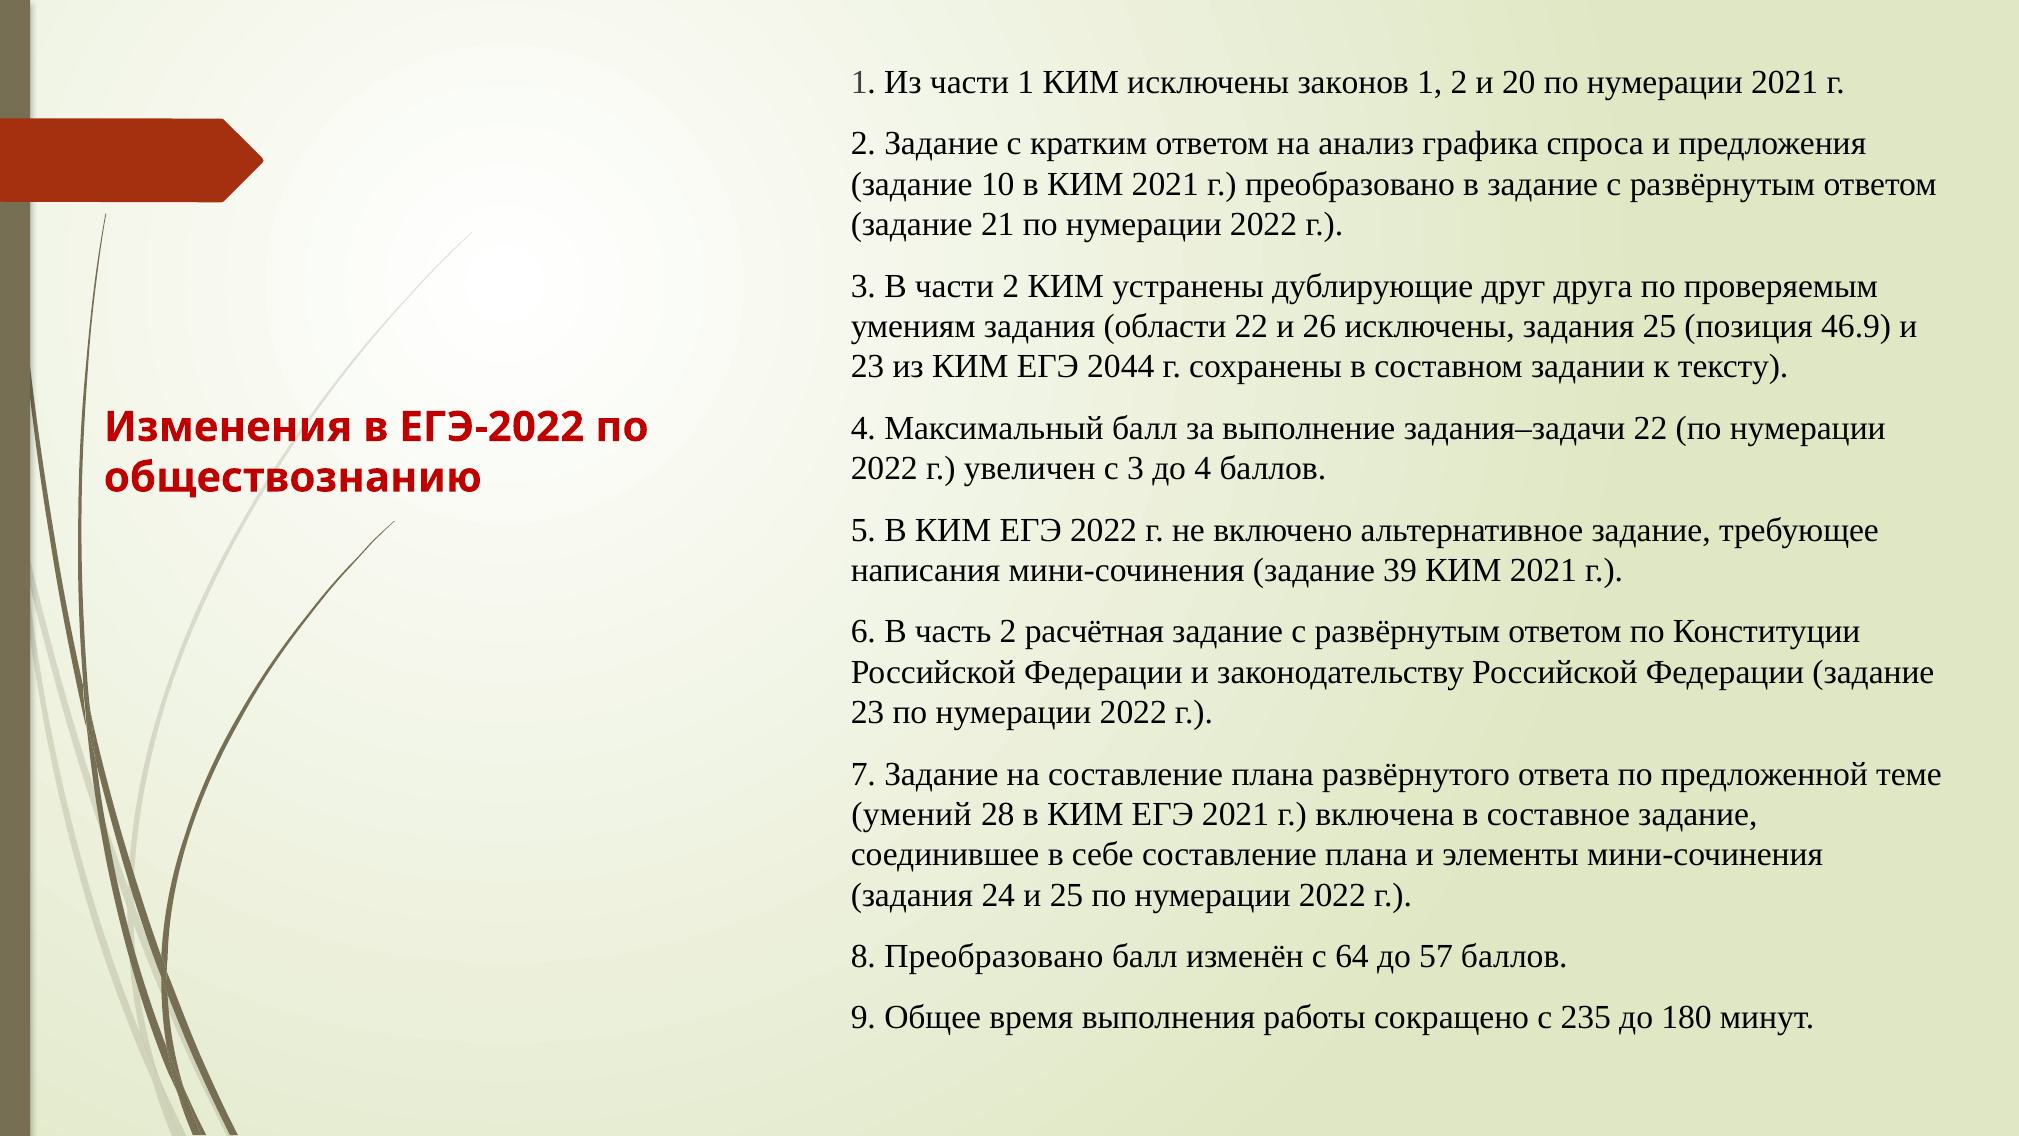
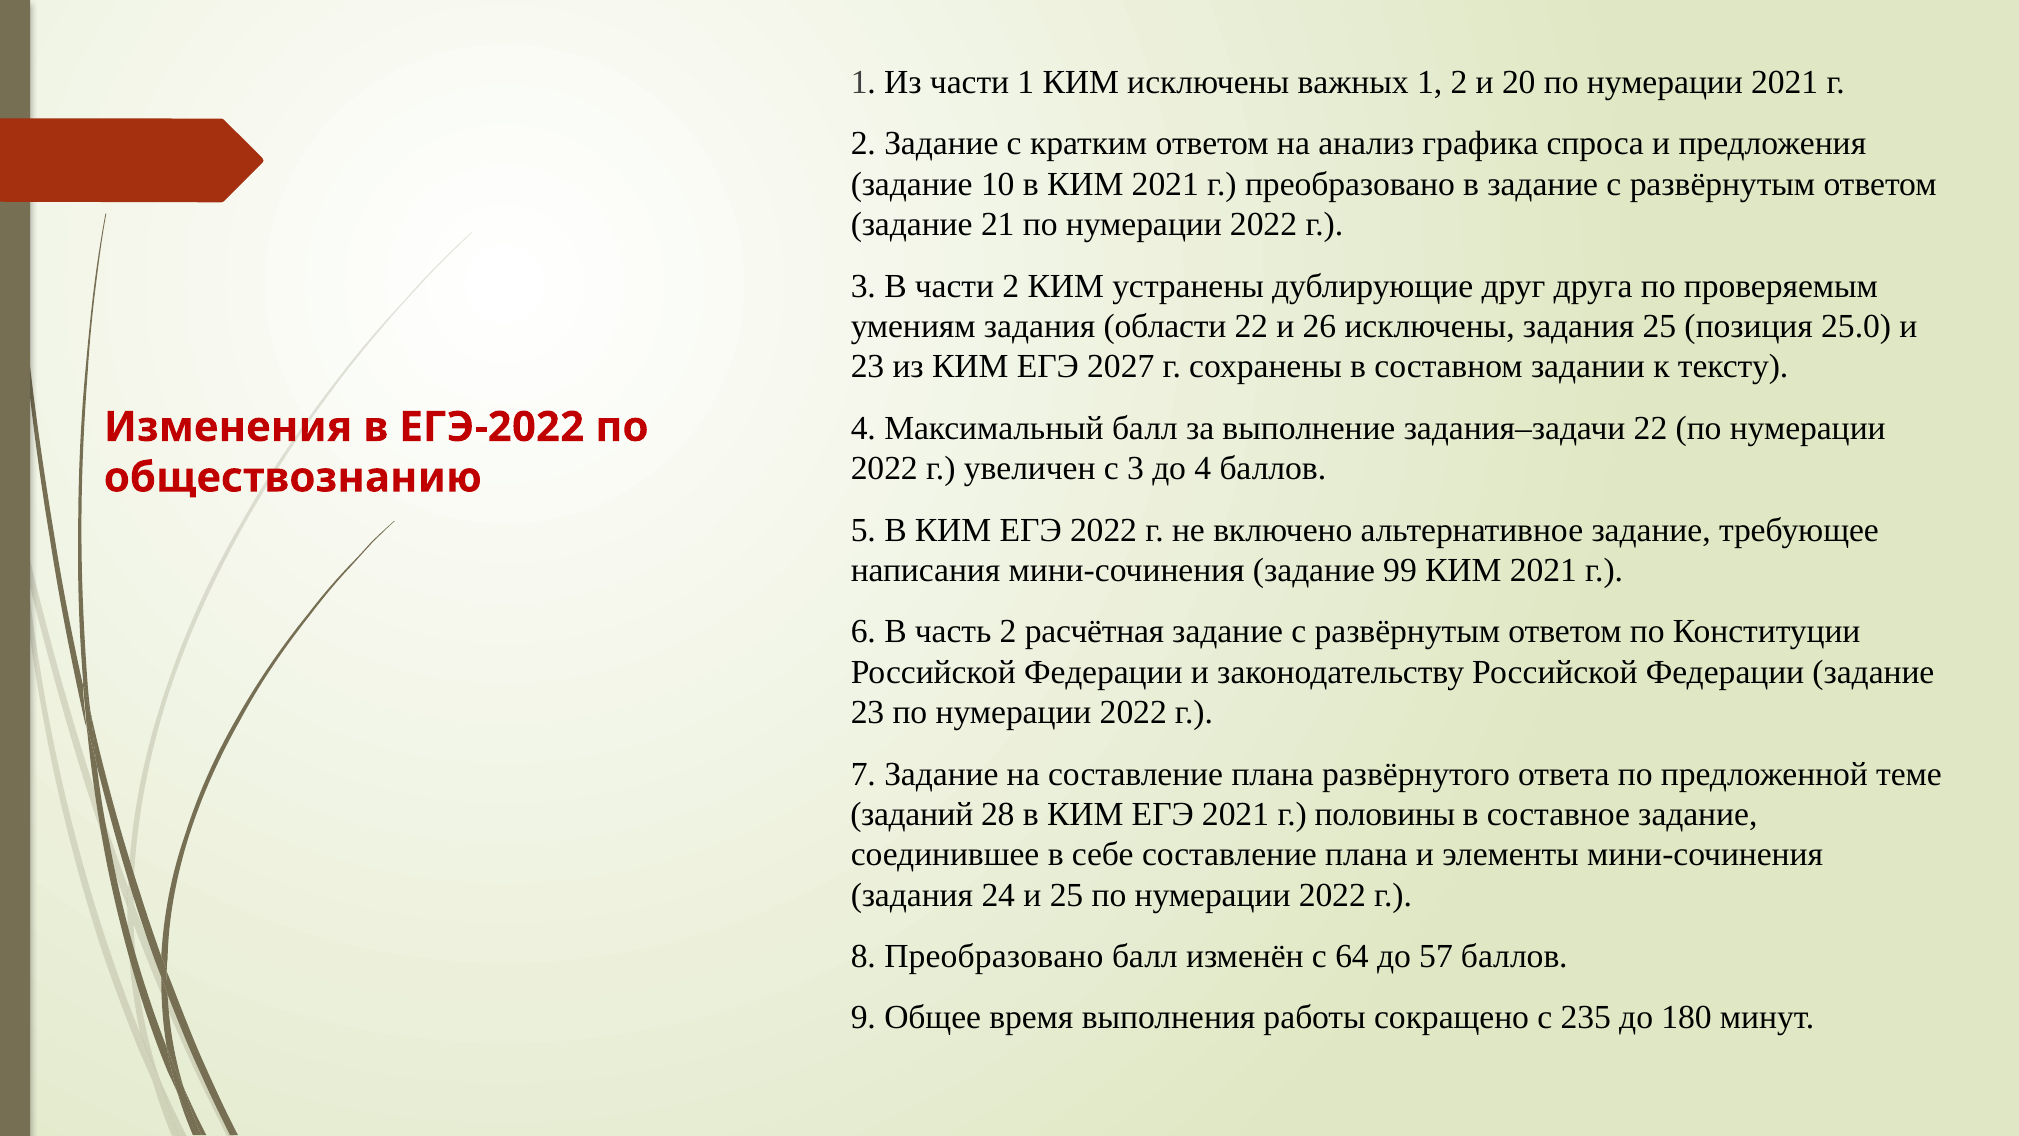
законов: законов -> важных (1353, 82)
46.9: 46.9 -> 25.0 (1856, 326)
2044: 2044 -> 2027 (1121, 367)
39: 39 -> 99 (1400, 570)
умений: умений -> заданий (912, 814)
включена: включена -> половины (1385, 814)
